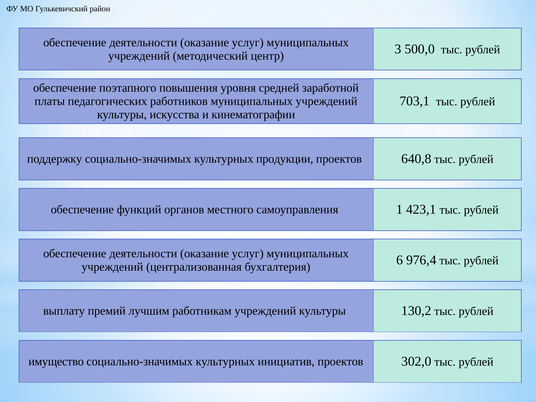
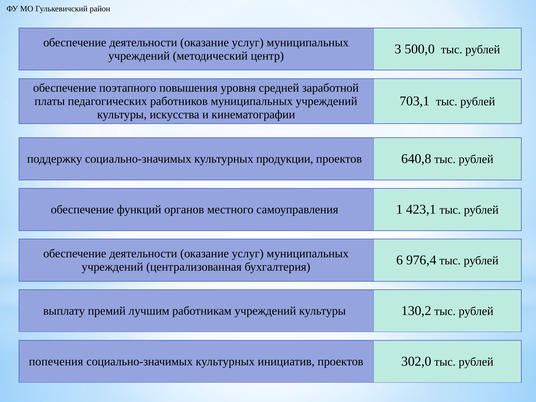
имущество: имущество -> попечения (56, 361)
